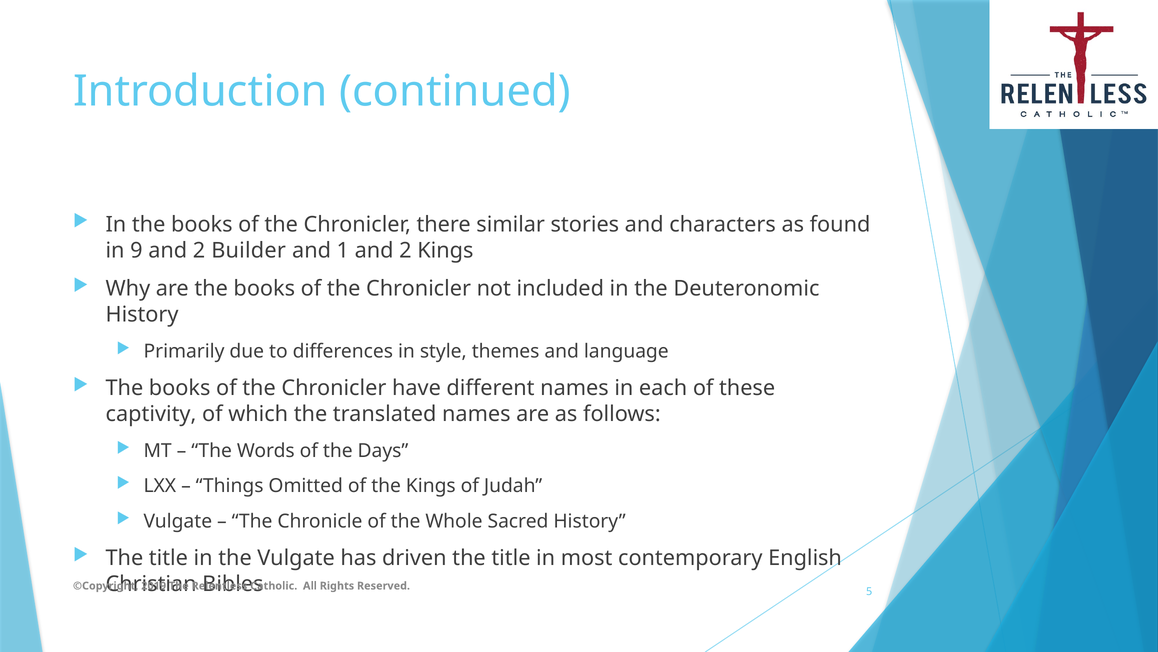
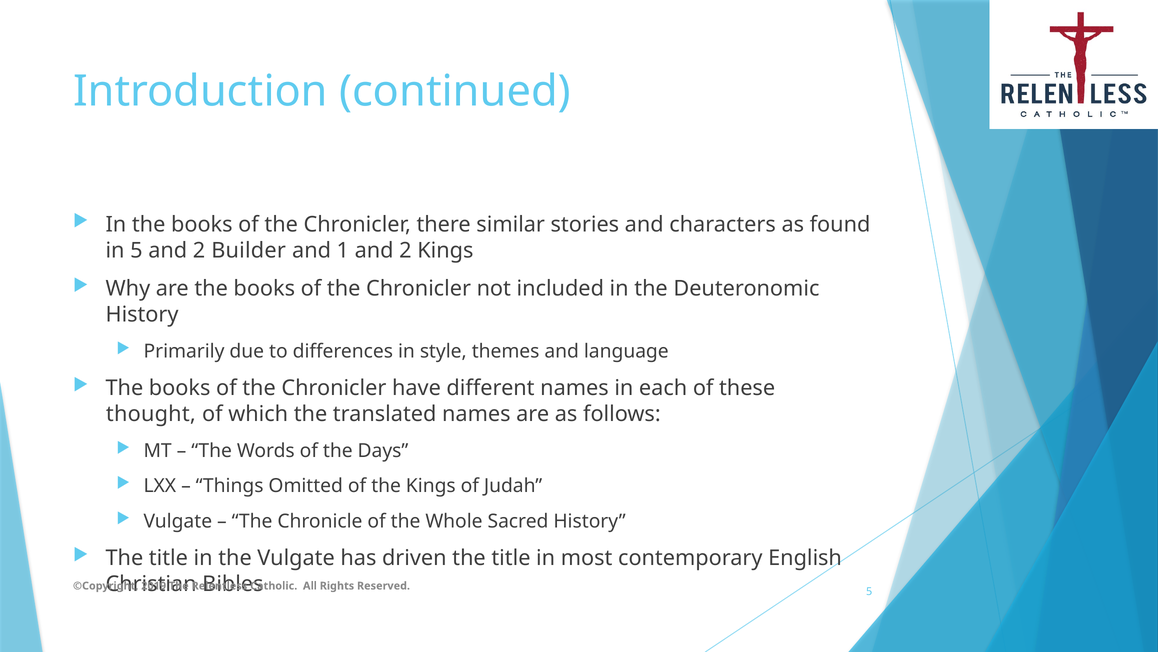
in 9: 9 -> 5 (136, 250)
captivity: captivity -> thought (151, 414)
